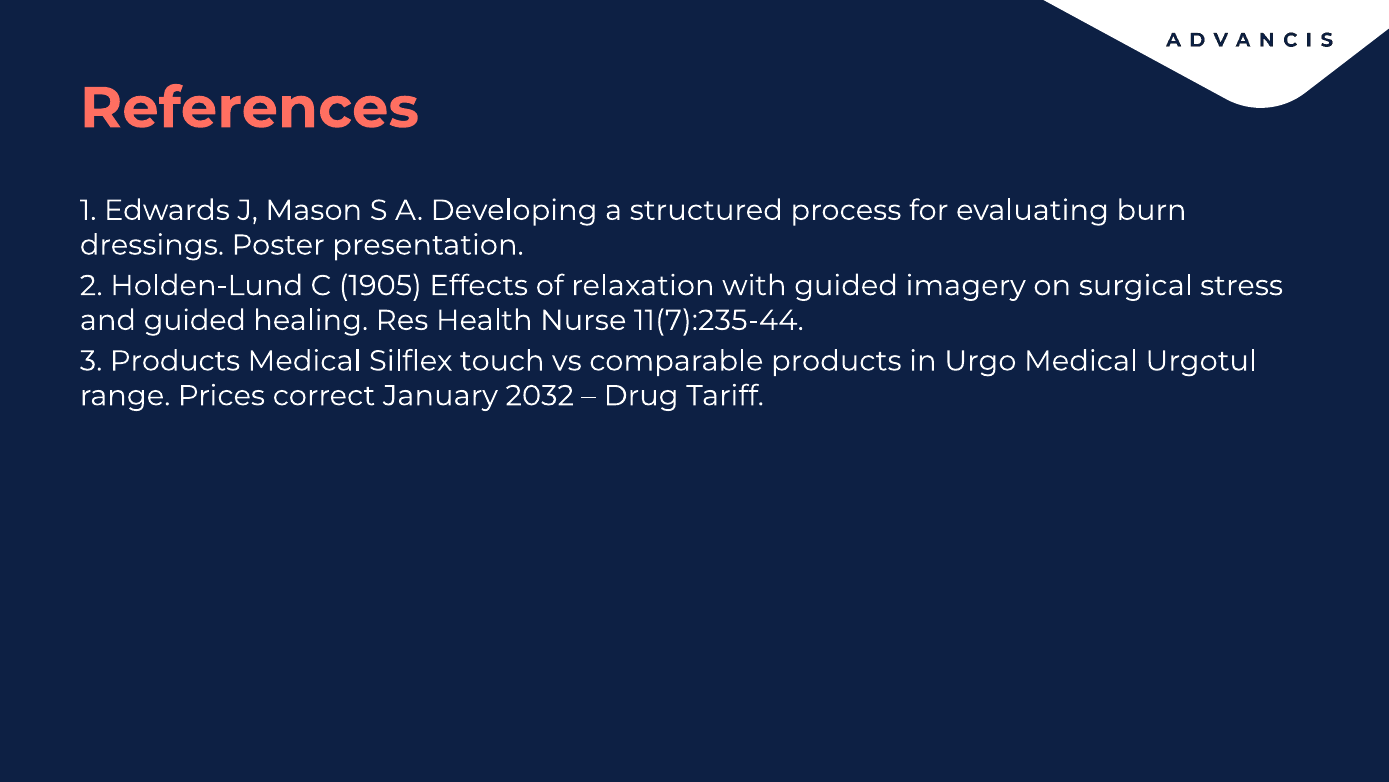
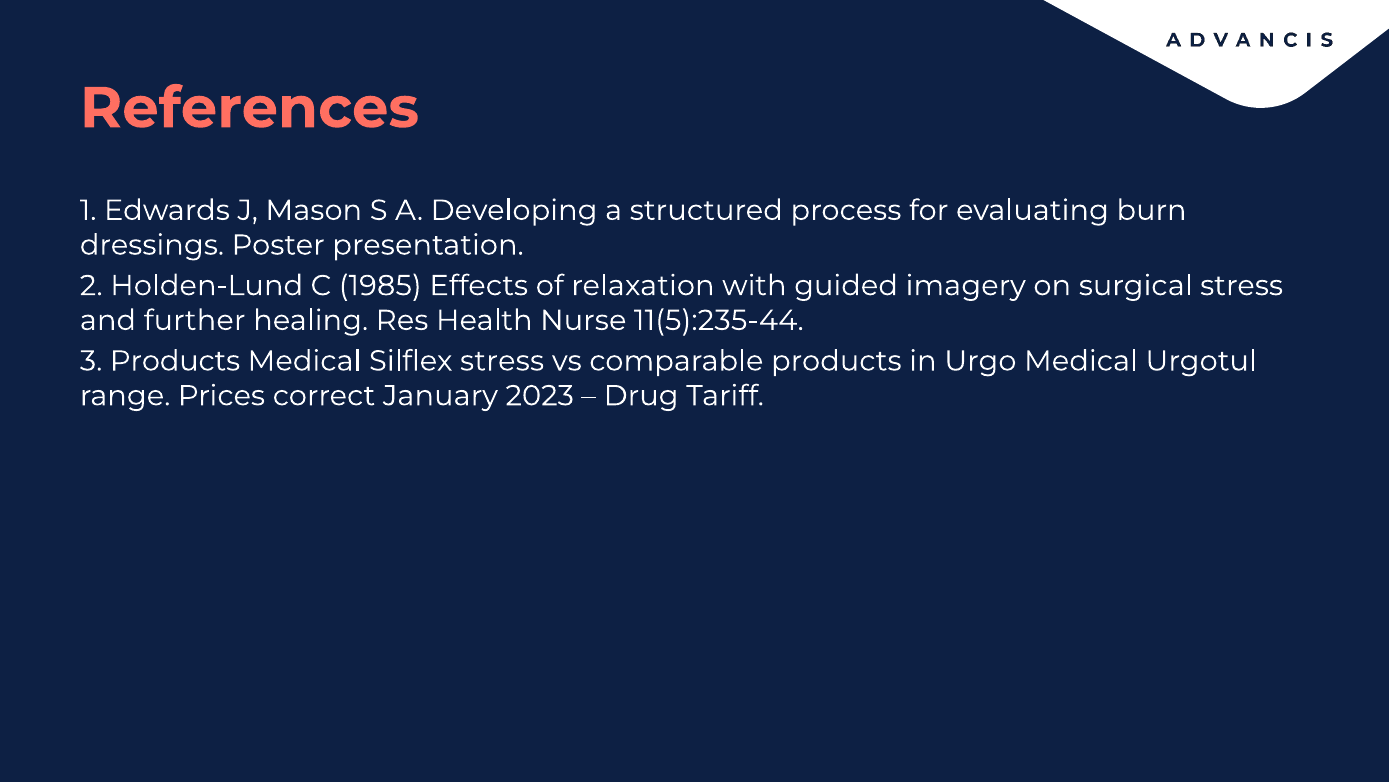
1905: 1905 -> 1985 (380, 285)
and guided: guided -> further (195, 320)
11(7):235-44: 11(7):235-44 -> 11(5):235-44 (719, 320)
Silflex touch: touch -> stress (502, 361)
2032: 2032 -> 2023 (540, 395)
